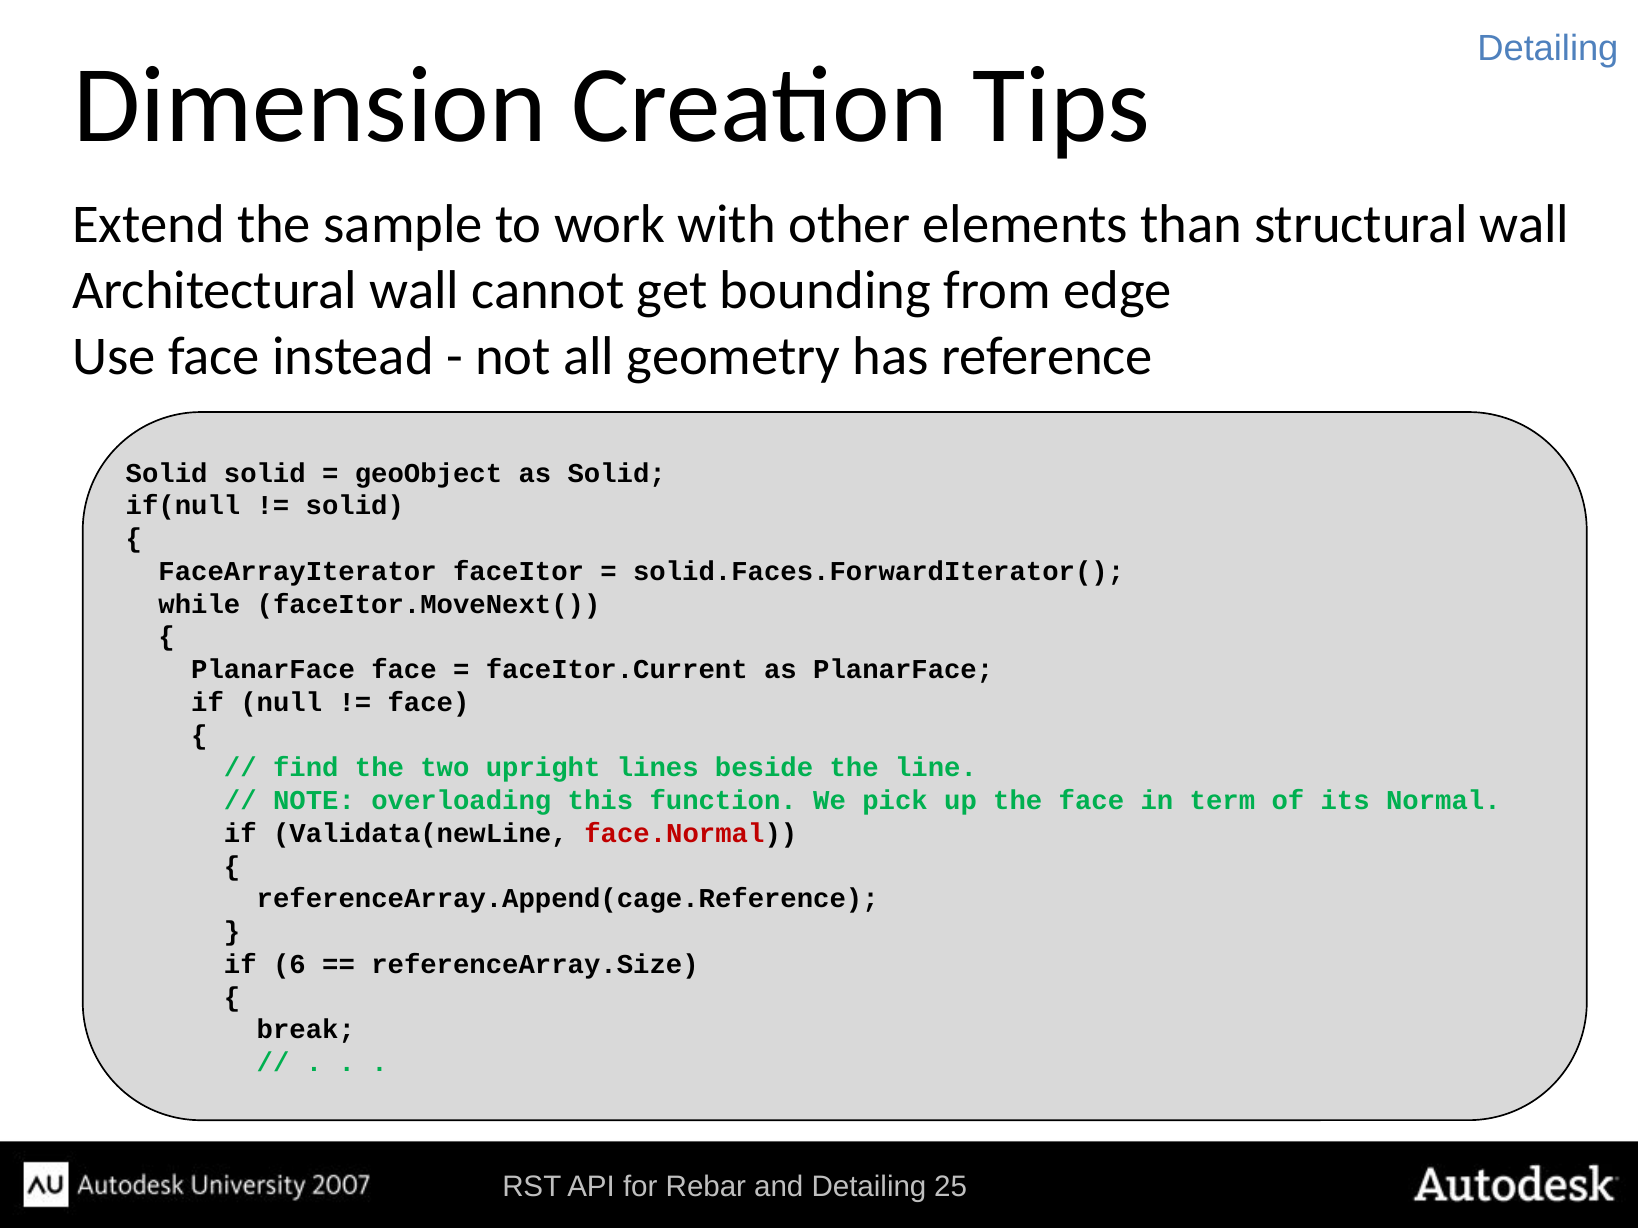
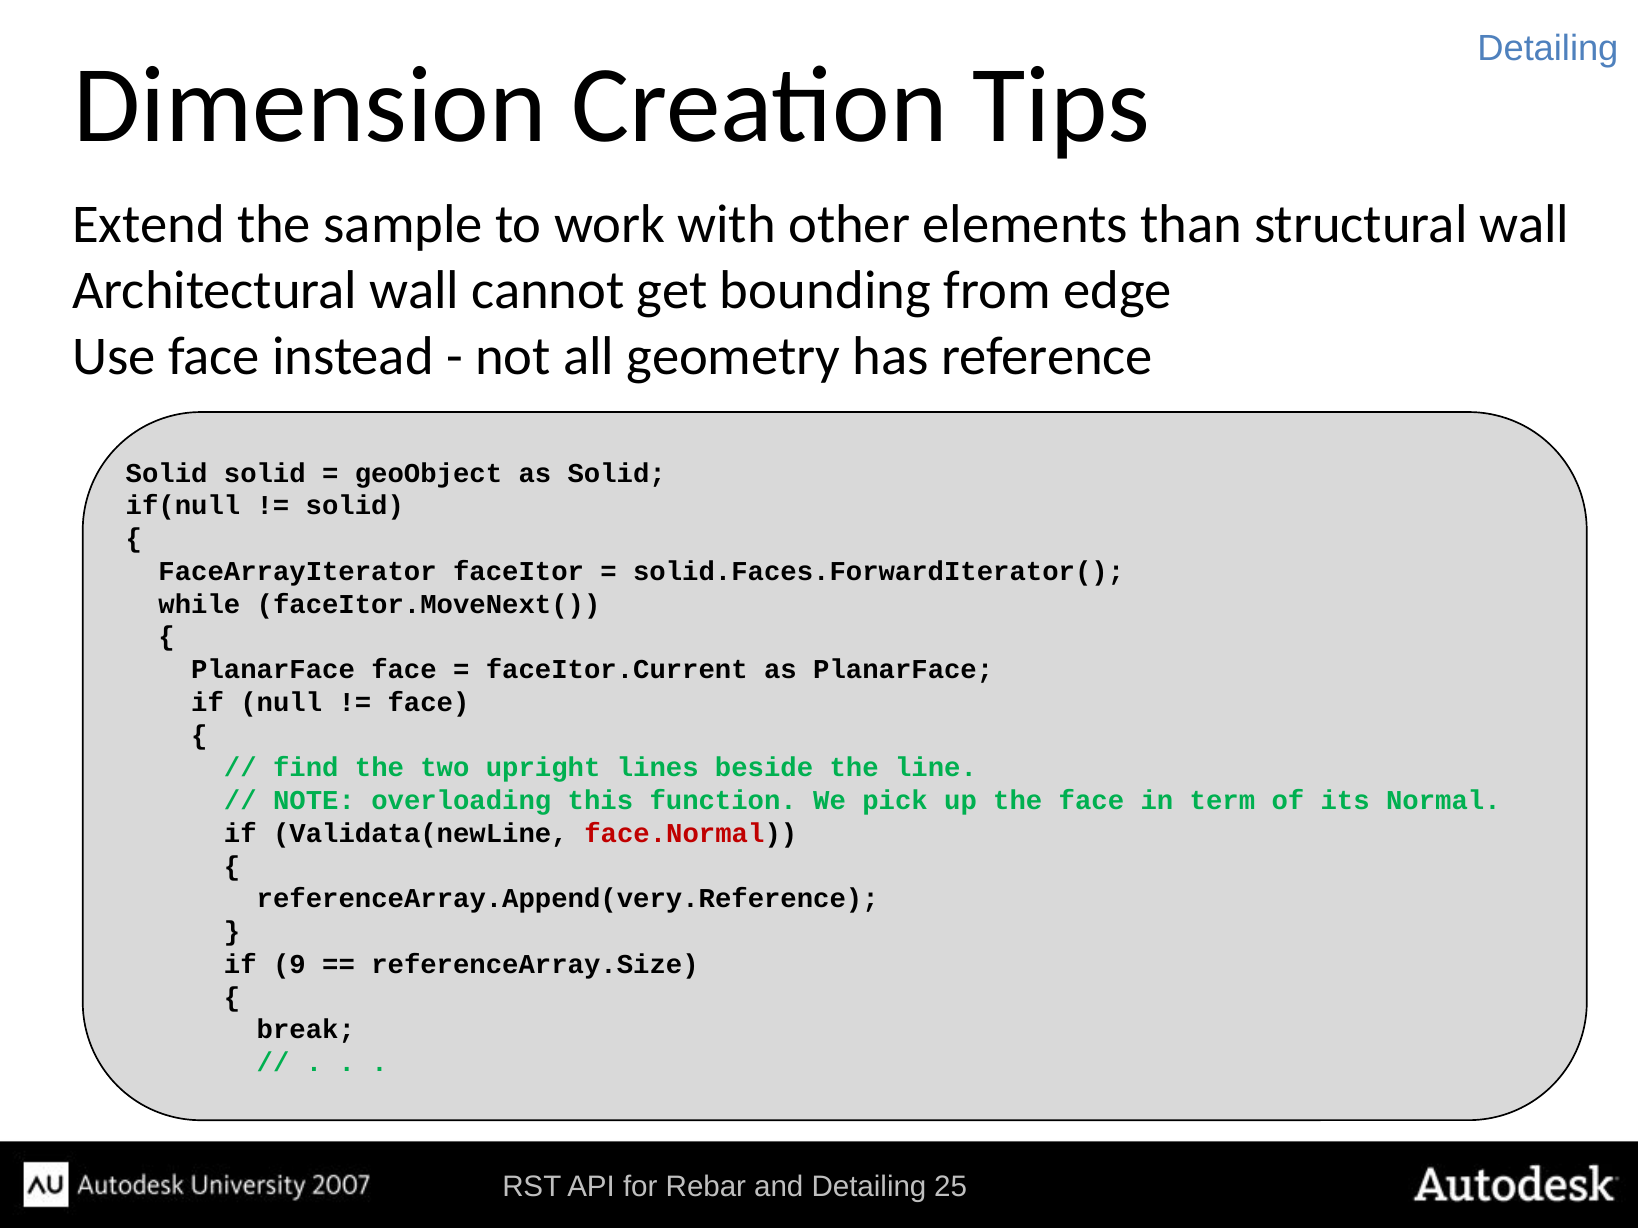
referenceArray.Append(cage.Reference: referenceArray.Append(cage.Reference -> referenceArray.Append(very.Reference (568, 899)
6: 6 -> 9 (289, 965)
